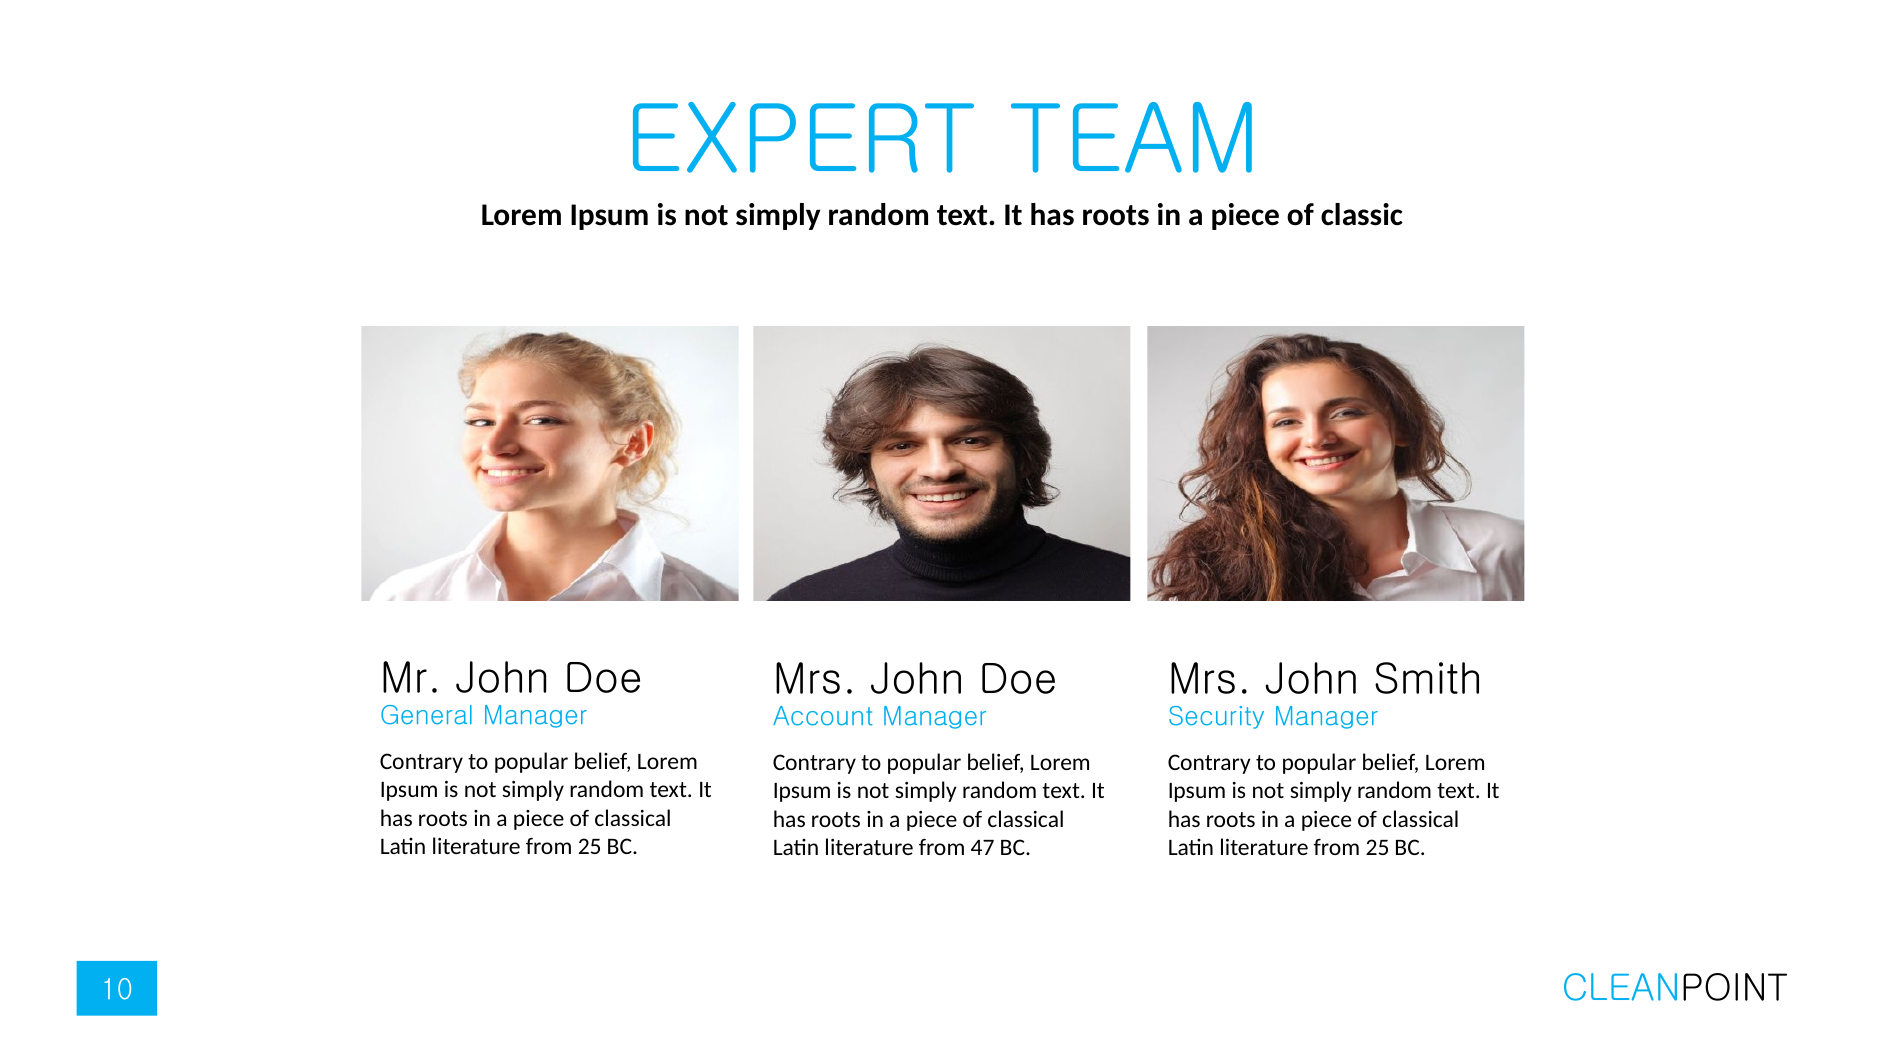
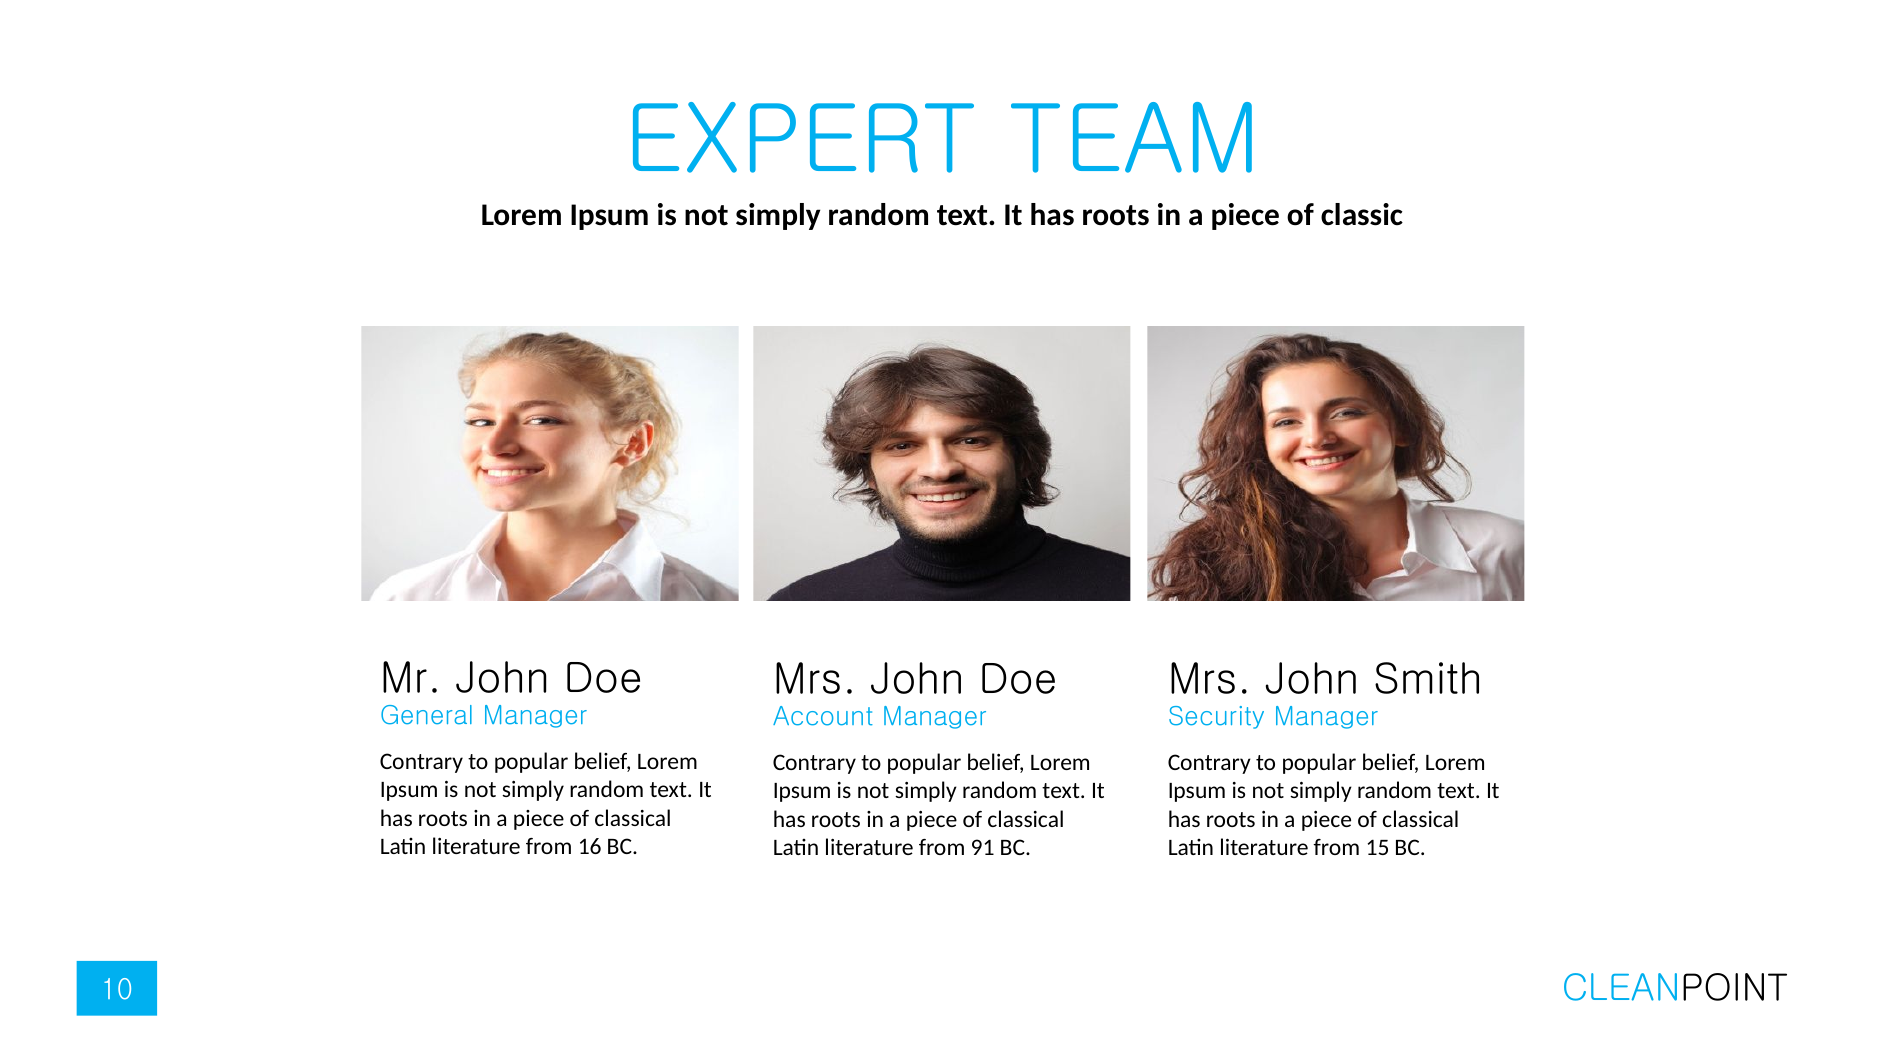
25: 25 -> 16 (590, 847)
47: 47 -> 91 (983, 848)
25: 25 -> 15 (1378, 848)
